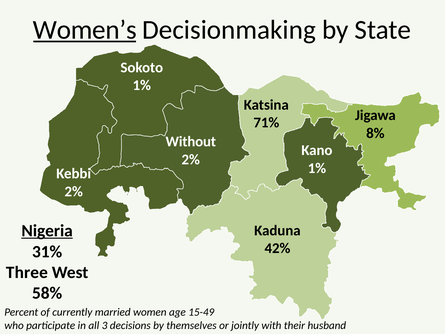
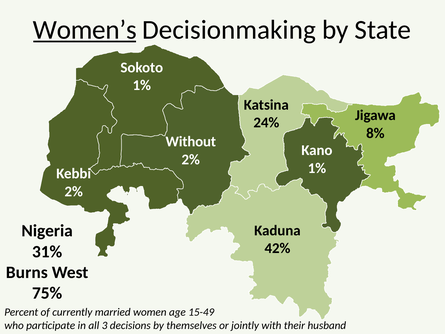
71%: 71% -> 24% (266, 123)
Nigeria underline: present -> none (47, 231)
Three: Three -> Burns (27, 272)
58%: 58% -> 75% (47, 293)
